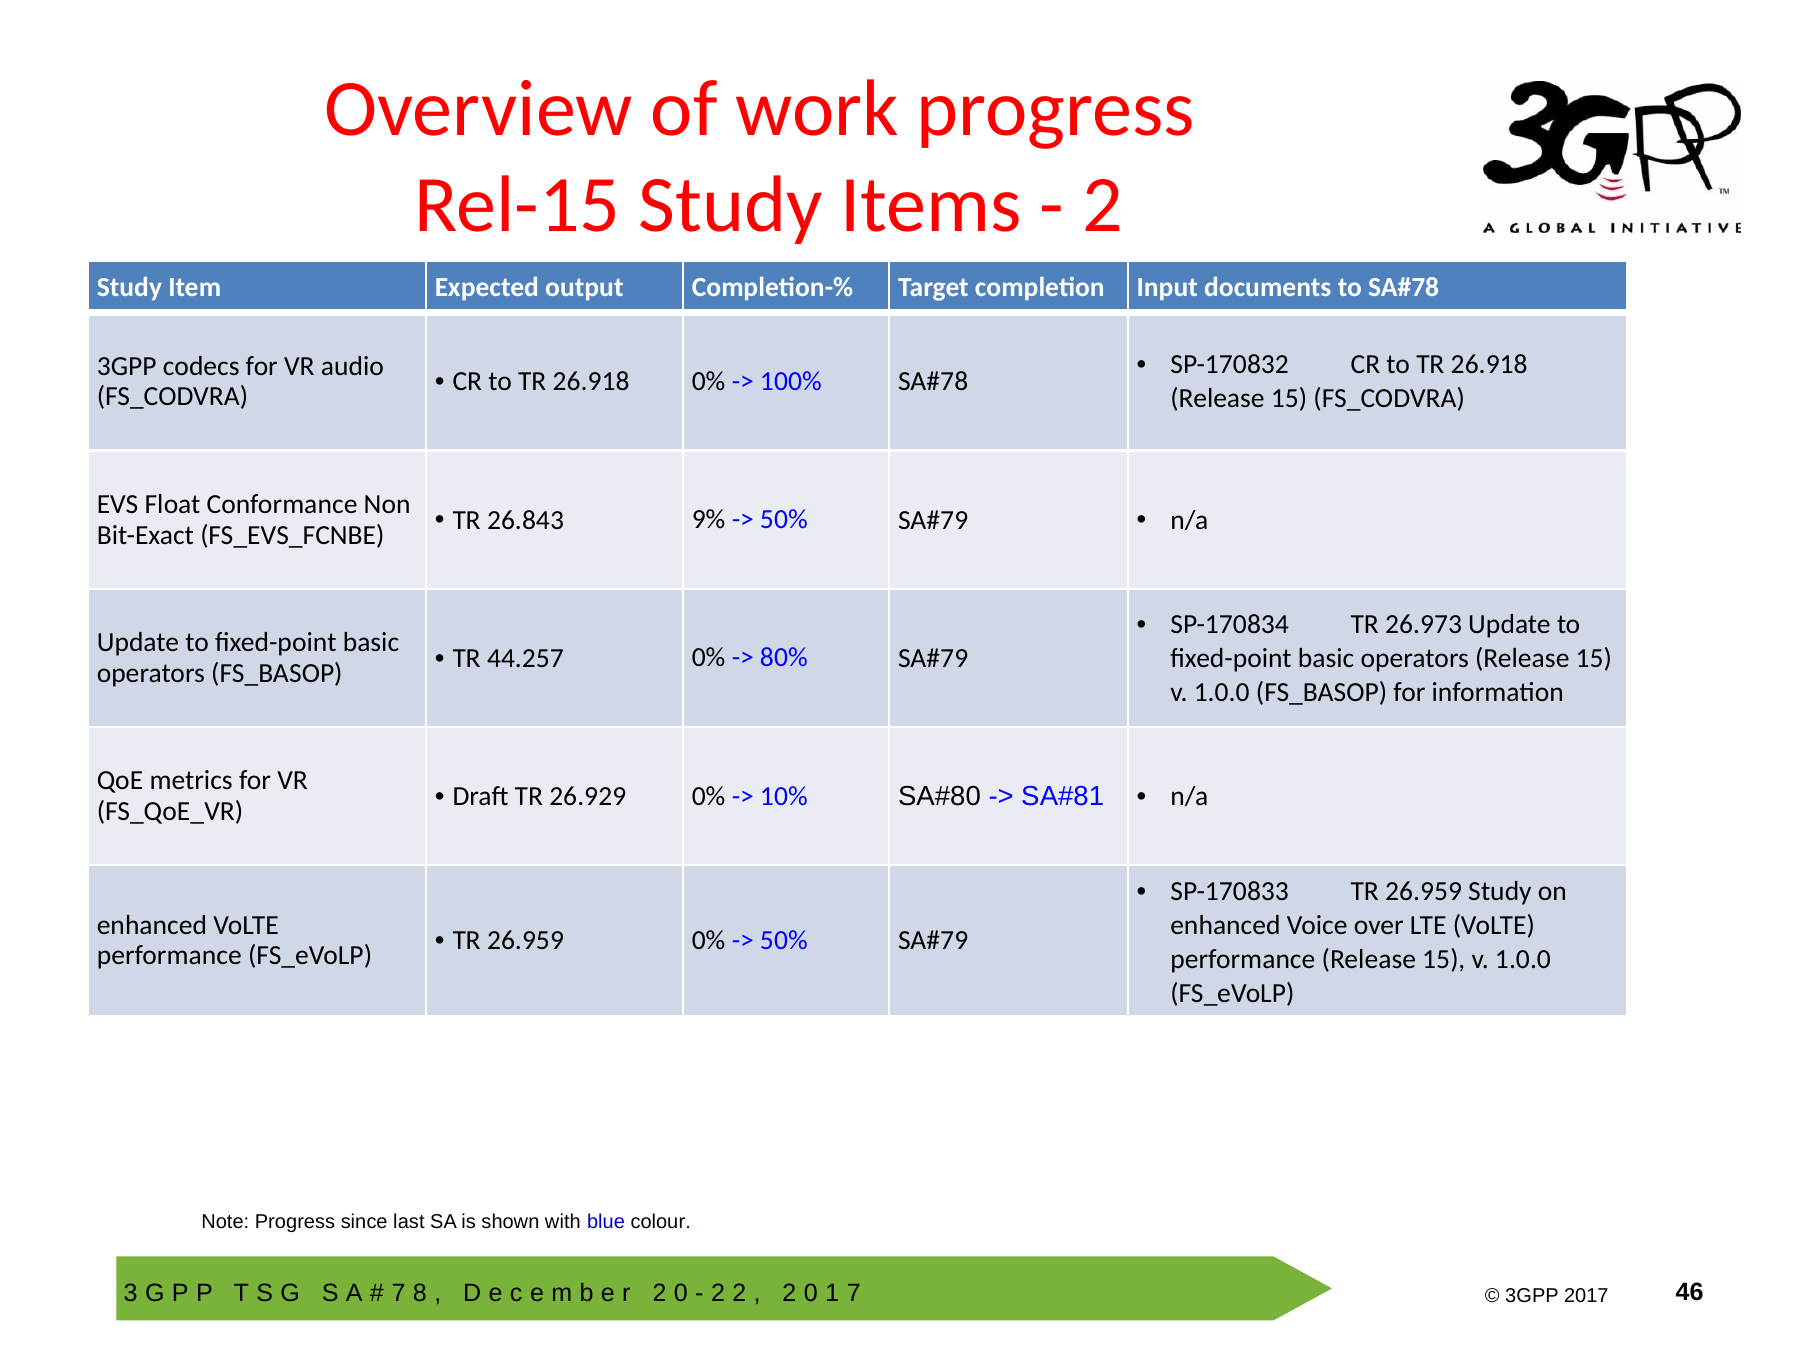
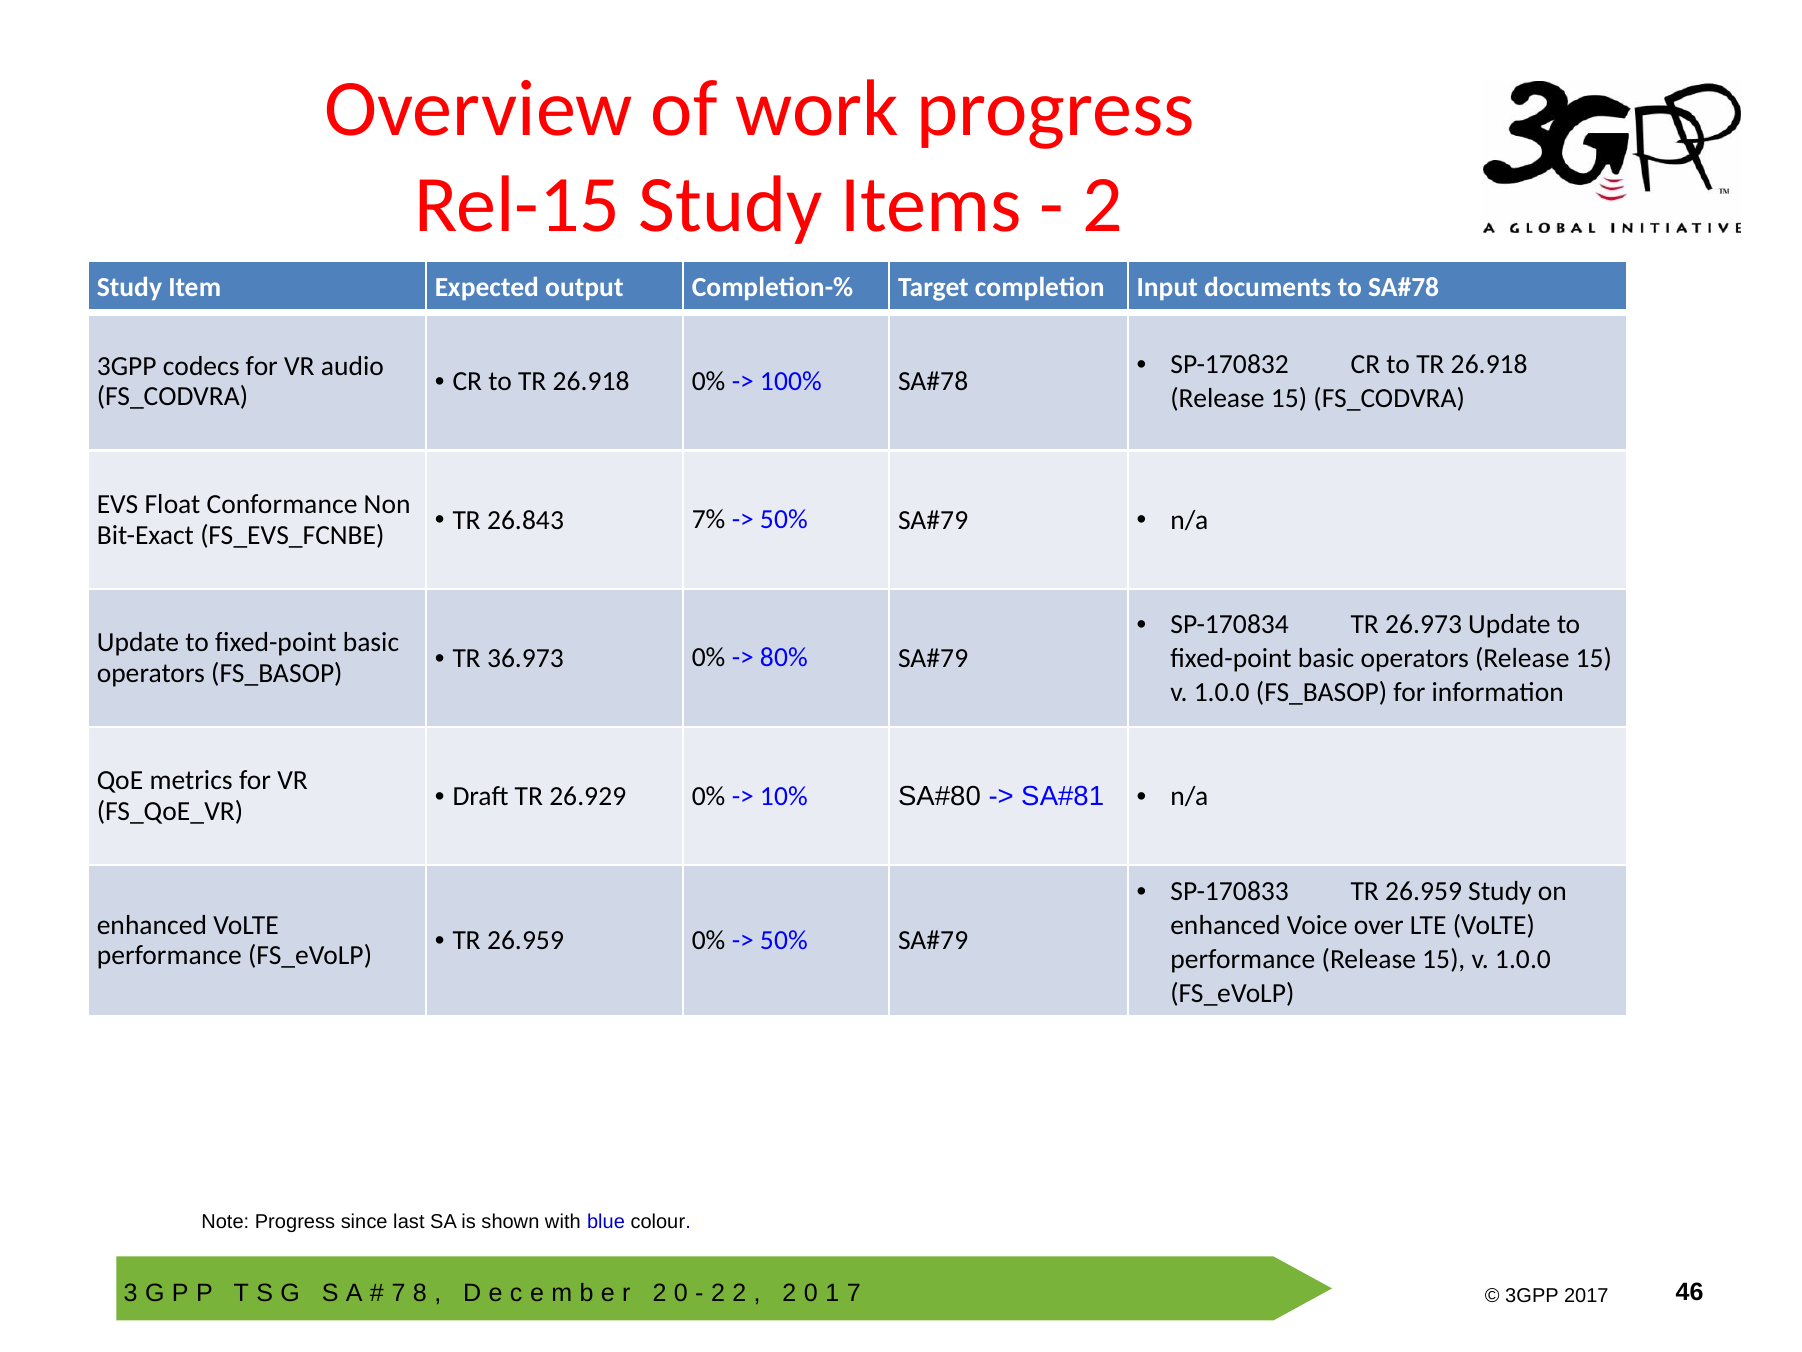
9%: 9% -> 7% (709, 519)
44.257: 44.257 -> 36.973 (525, 658)
